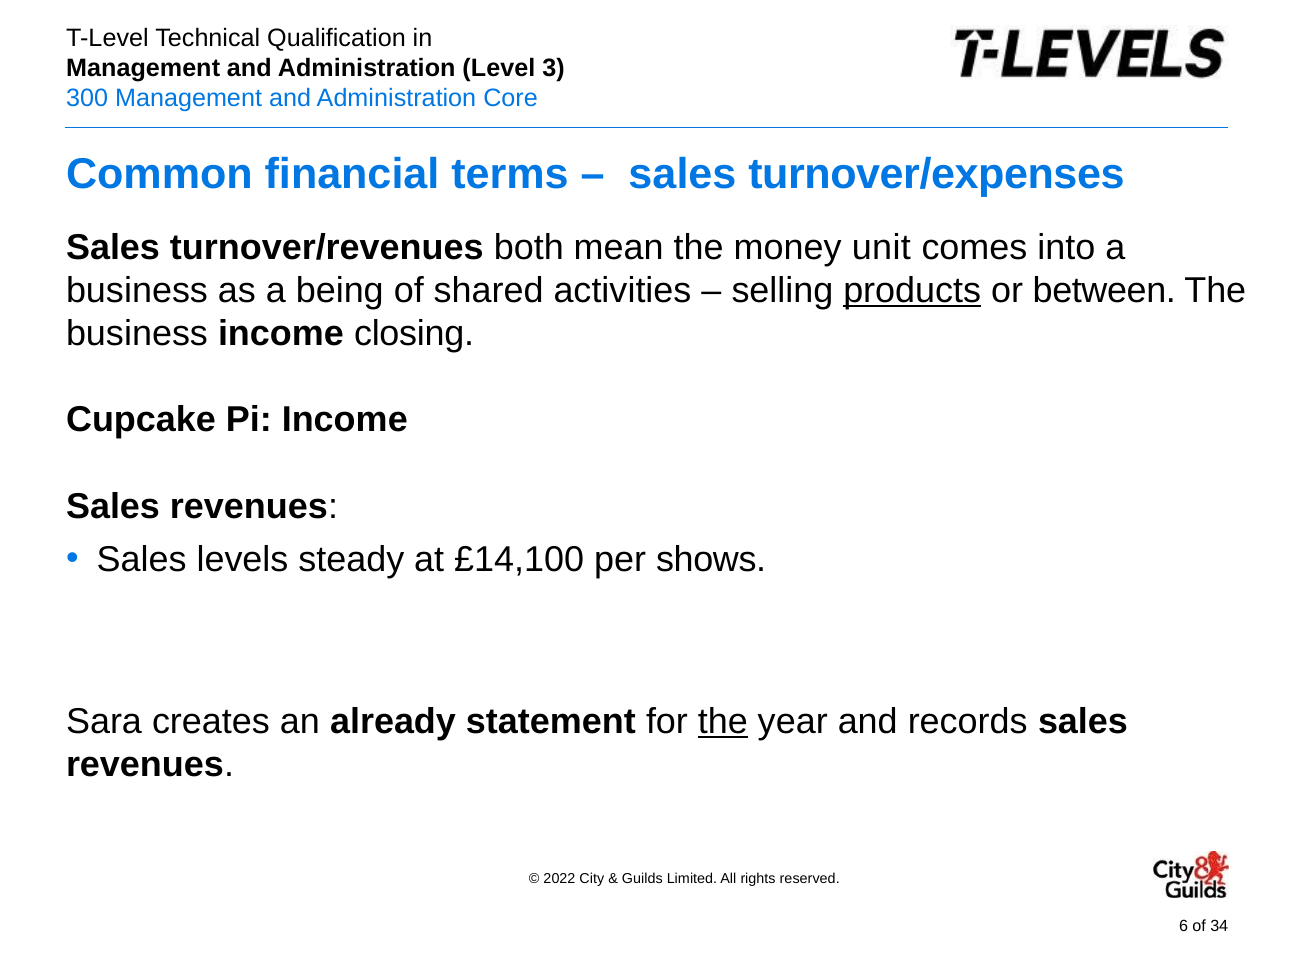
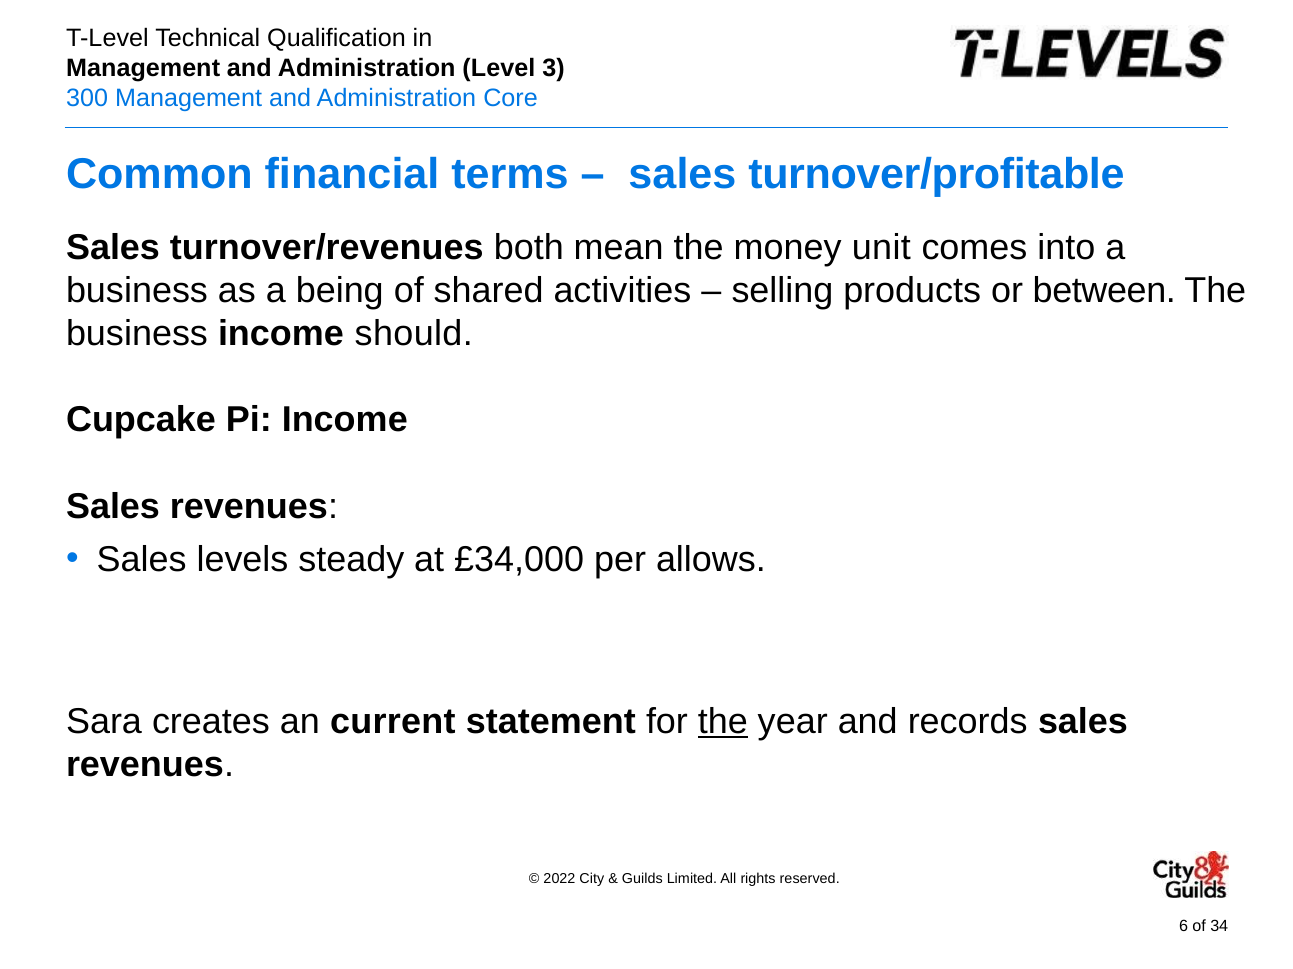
turnover/expenses: turnover/expenses -> turnover/profitable (936, 174)
products underline: present -> none (912, 291)
closing: closing -> should (414, 334)
£14,100: £14,100 -> £34,000 (519, 560)
shows: shows -> allows (711, 560)
already: already -> current (393, 722)
